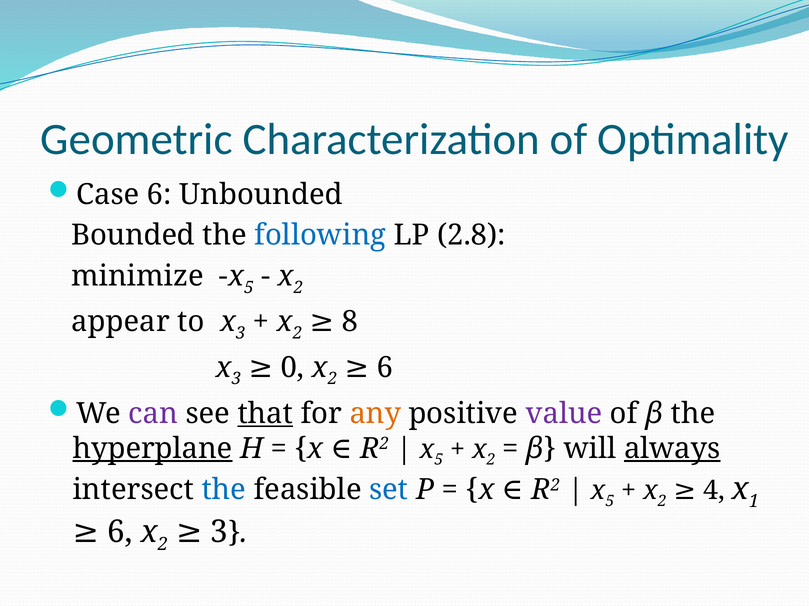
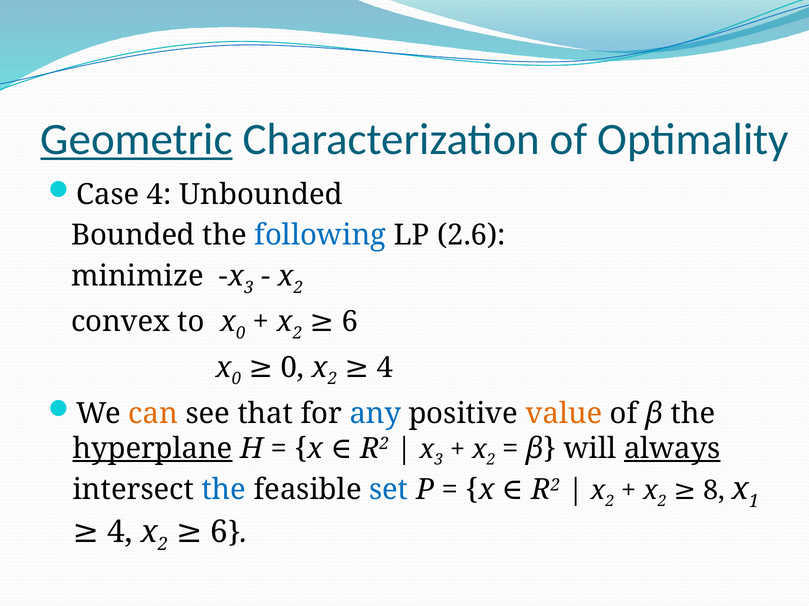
Geometric underline: none -> present (137, 140)
Case 6: 6 -> 4 (159, 195)
2.8: 2.8 -> 2.6 (471, 236)
minimize x 5: 5 -> 3 (249, 288)
appear: appear -> convex (121, 322)
to x 3: 3 -> 0 (241, 334)
8: 8 -> 6 (350, 322)
6: 6 -> 4 (385, 368)
3: 3 -> 0 (236, 379)
can colour: purple -> orange (153, 414)
that underline: present -> none (265, 414)
any colour: orange -> blue (375, 414)
value colour: purple -> orange (564, 414)
5: 5 -> 3 (439, 460)
5: 5 -> 2 (610, 502)
4: 4 -> 8 (714, 491)
3: 3 -> 6 (219, 533)
6: 6 -> 4 (120, 533)
